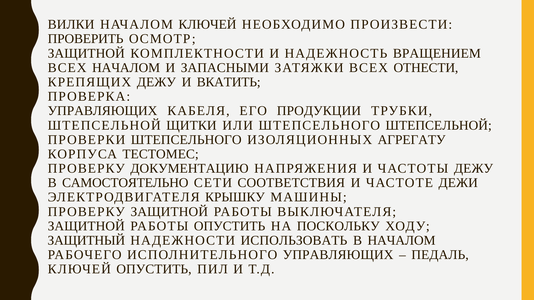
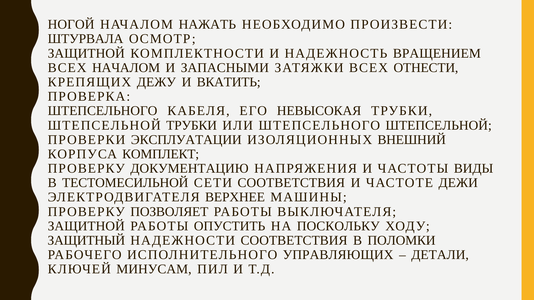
ВИЛКИ: ВИЛКИ -> НОГОЙ (71, 25)
НАЧАЛОМ КЛЮЧЕЙ: КЛЮЧЕЙ -> НАЖАТЬ (207, 25)
ПРОВЕРИТЬ: ПРОВЕРИТЬ -> ШТУРВАЛА (86, 39)
УПРАВЛЯЮЩИХ: УПРАВЛЯЮЩИХ -> ШТЕПСЕЛЬНОГО (103, 111)
ПРОДУКЦИИ: ПРОДУКЦИИ -> НЕВЫСОКАЯ (319, 111)
ШТЕПСЕЛЬНОЙ ЩИТКИ: ЩИТКИ -> ТРУБКИ (192, 125)
ПРОВЕРКИ ШТЕПСЕЛЬНОГО: ШТЕПСЕЛЬНОГО -> ЭКСПЛУАТАЦИИ (186, 140)
АГРЕГАТУ: АГРЕГАТУ -> ВНЕШНИЙ (412, 140)
ТЕСТОМЕС: ТЕСТОМЕС -> КОМПЛЕКТ (161, 154)
ЧАСТОТЫ ДЕЖУ: ДЕЖУ -> ВИДЫ (474, 169)
САМОСТОЯТЕЛЬНО: САМОСТОЯТЕЛЬНО -> ТЕСТОМЕСИЛЬНОЙ (125, 183)
КРЫШКУ: КРЫШКУ -> ВЕРХНЕЕ (235, 197)
ПРОВЕРКУ ЗАЩИТНОЙ: ЗАЩИТНОЙ -> ПОЗВОЛЯЕТ (169, 212)
НАДЕЖНОСТИ ИСПОЛЬЗОВАТЬ: ИСПОЛЬЗОВАТЬ -> СООТВЕТСТВИЯ (294, 241)
В НАЧАЛОМ: НАЧАЛОМ -> ПОЛОМКИ (402, 241)
ПЕДАЛЬ: ПЕДАЛЬ -> ДЕТАЛИ (440, 255)
КЛЮЧЕЙ ОПУСТИТЬ: ОПУСТИТЬ -> МИНУСАМ (154, 270)
